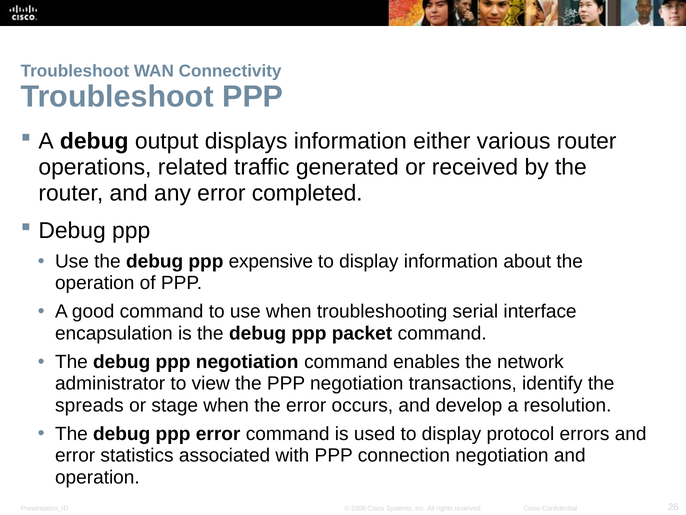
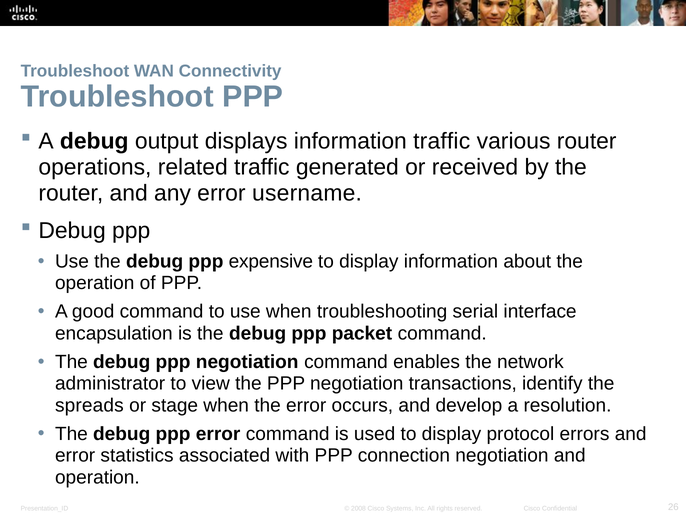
information either: either -> traffic (442, 141)
completed: completed -> username (307, 193)
